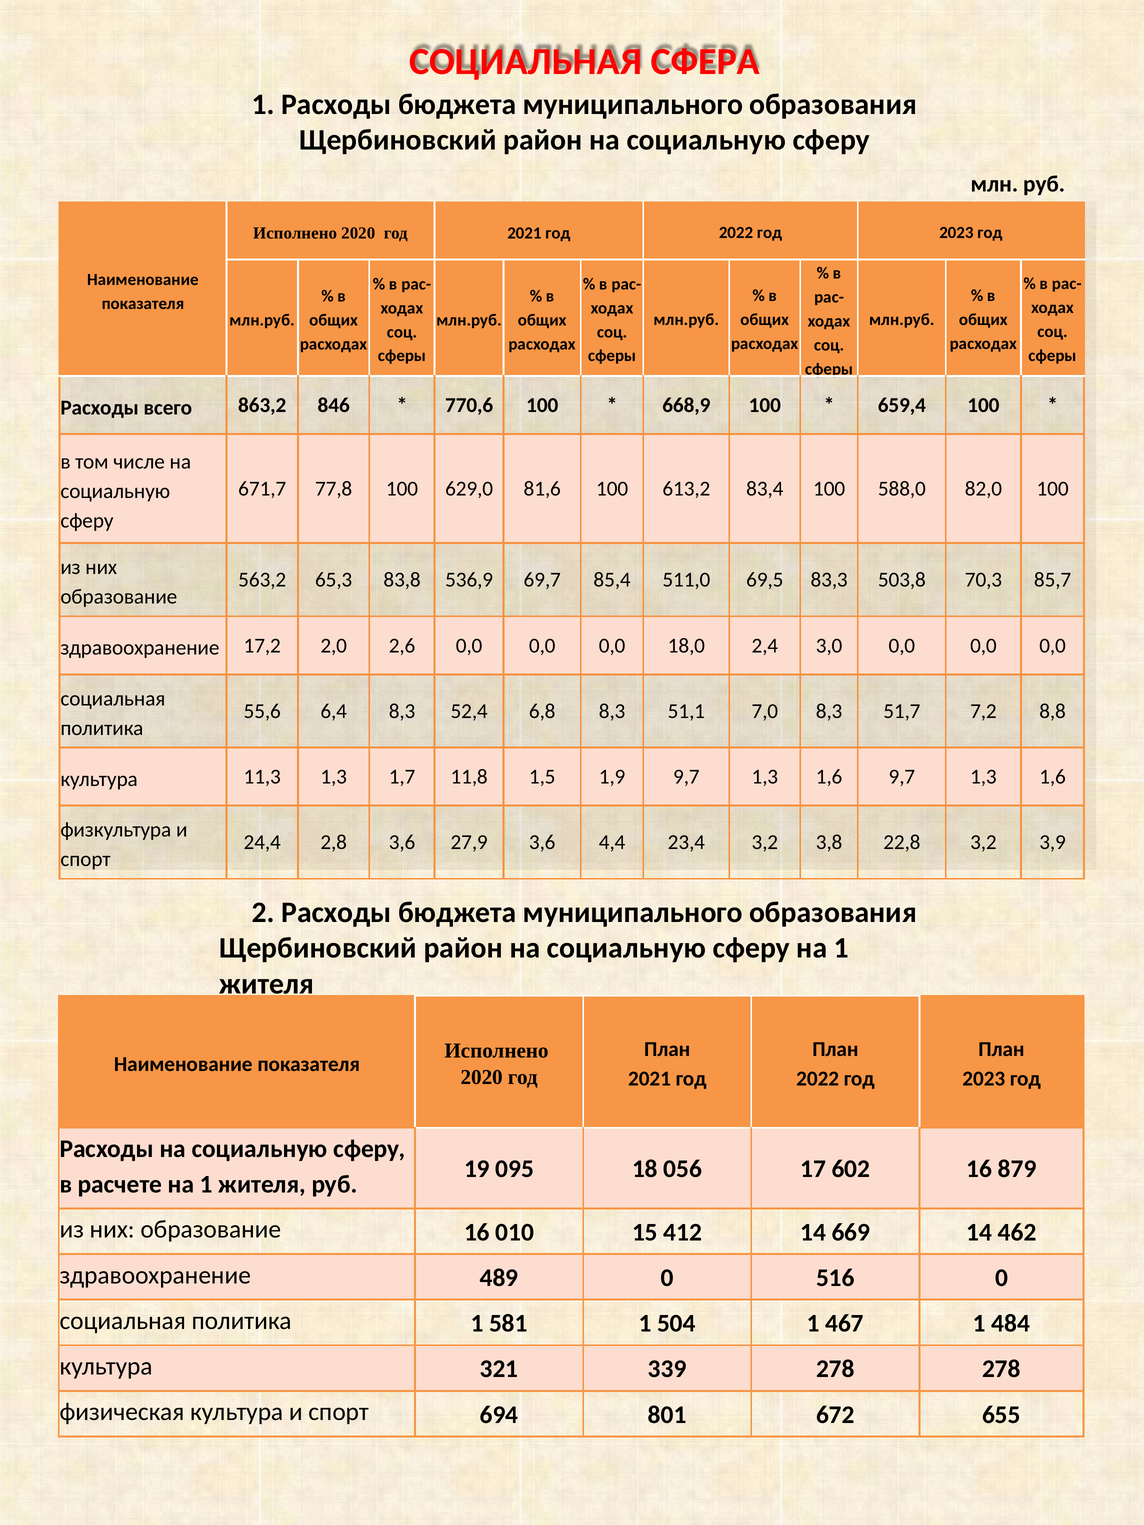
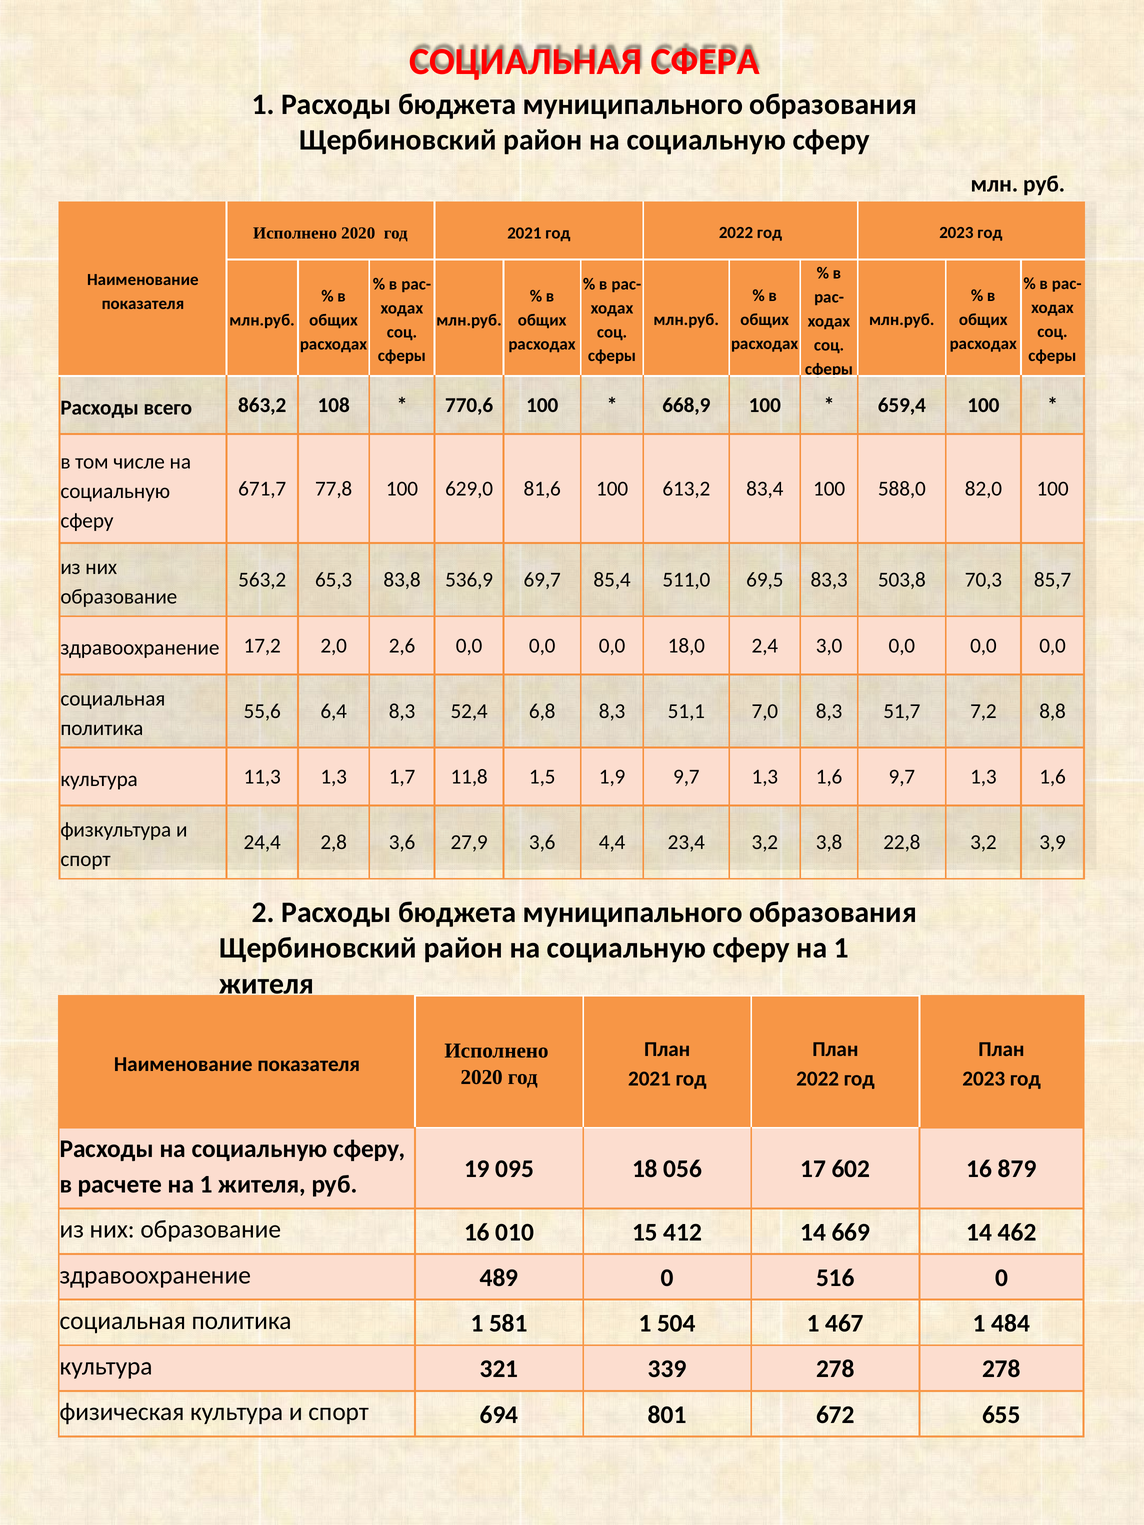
846: 846 -> 108 (334, 405)
